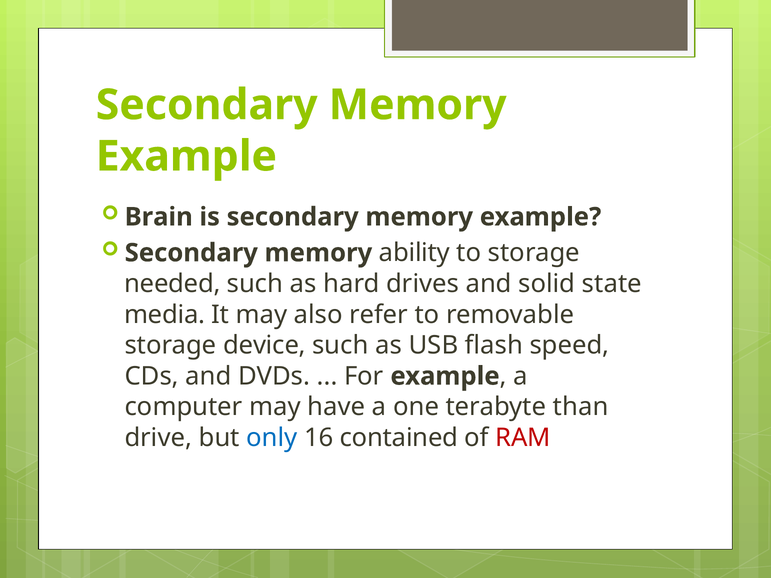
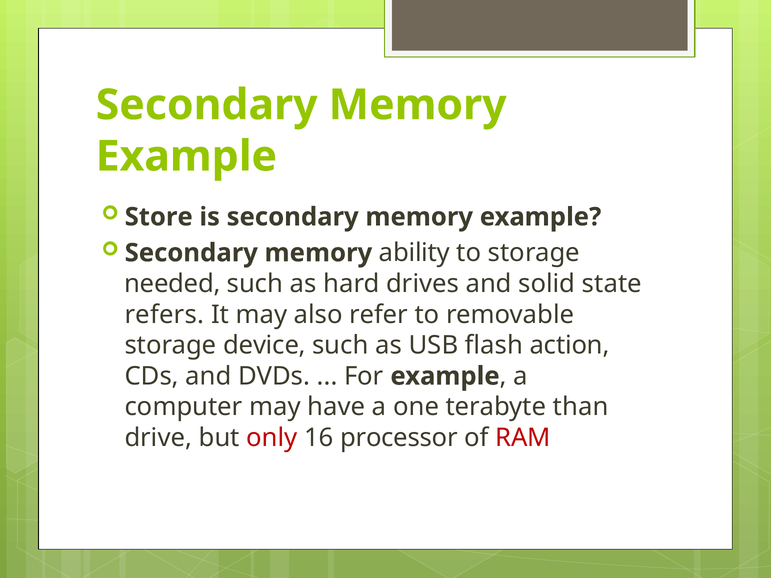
Brain: Brain -> Store (159, 217)
media: media -> refers (164, 315)
speed: speed -> action (570, 346)
only colour: blue -> red (272, 438)
contained: contained -> processor (399, 438)
